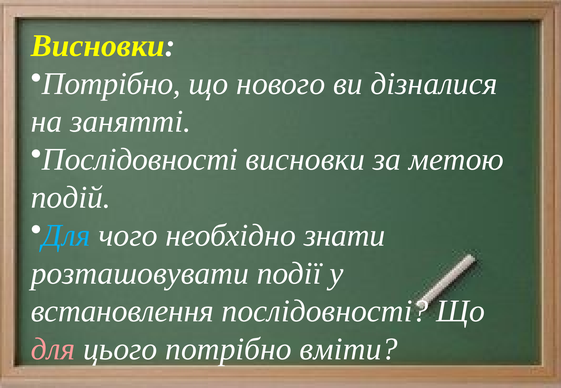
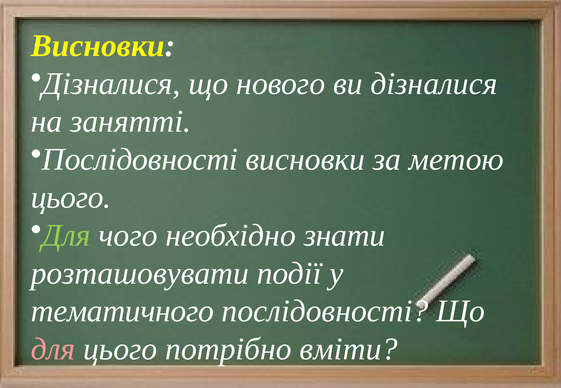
Потрібно: Потрібно -> Дізналися (111, 84)
подій: подій -> цього (71, 198)
Для colour: light blue -> light green (66, 236)
встановлення: встановлення -> тематичного (122, 311)
